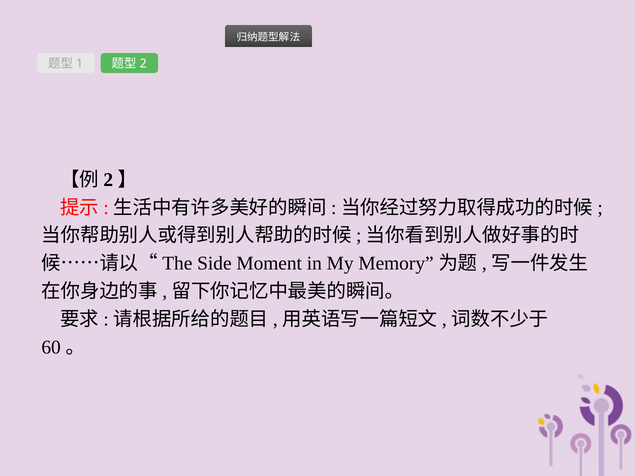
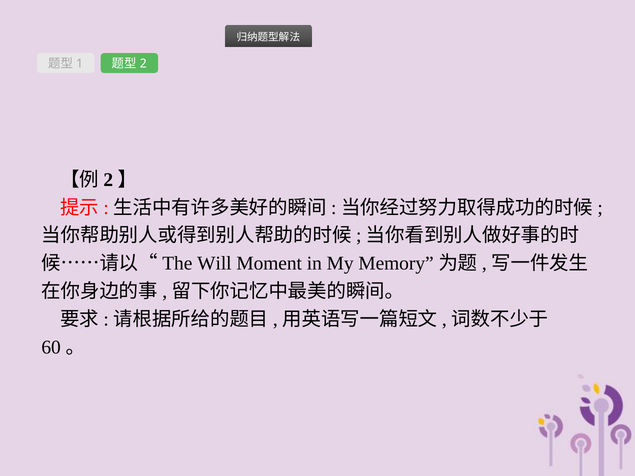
Side: Side -> Will (214, 264)
